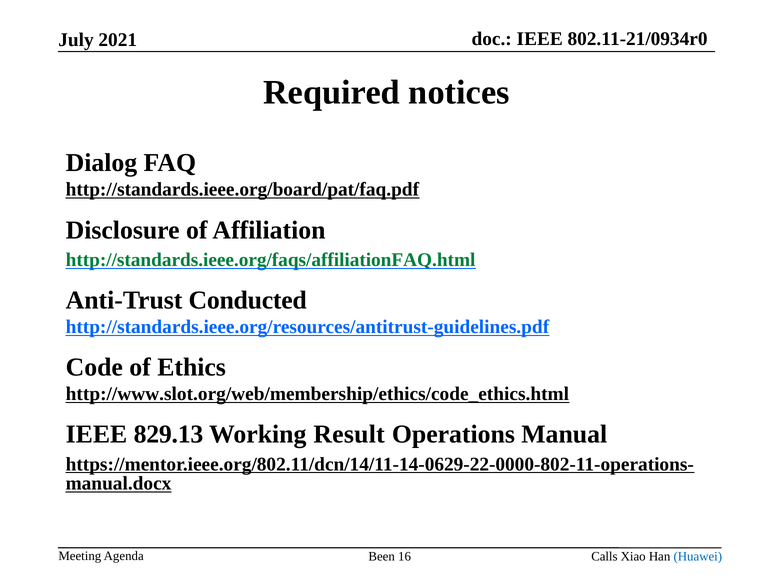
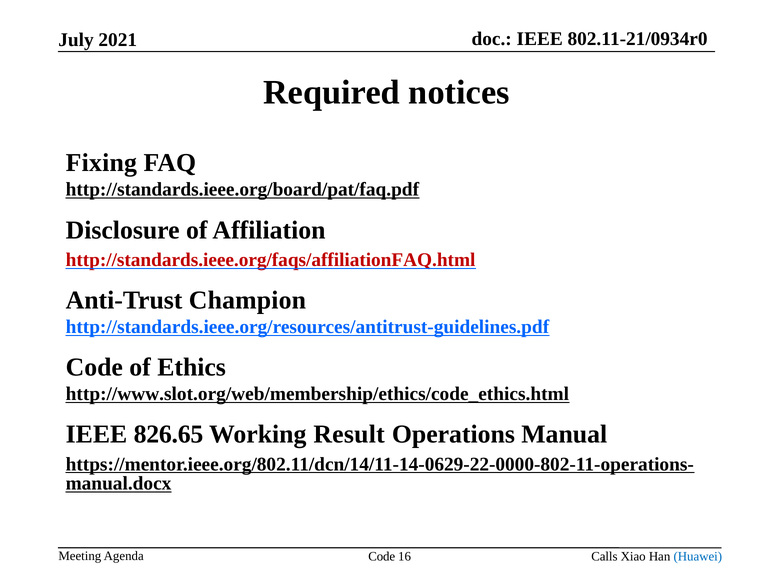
Dialog: Dialog -> Fixing (101, 163)
http://standards.ieee.org/faqs/affiliationFAQ.html colour: green -> red (271, 260)
Conducted: Conducted -> Champion (247, 300)
829.13: 829.13 -> 826.65 (169, 434)
Been: Been -> Code (382, 556)
